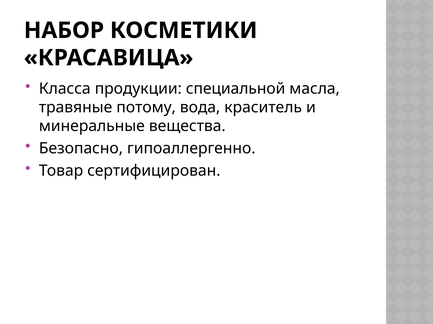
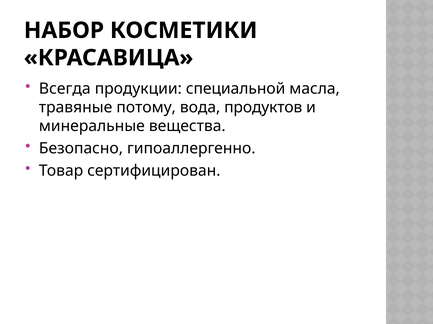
Класса: Класса -> Всегда (65, 89)
краситель: краситель -> продуктов (263, 108)
